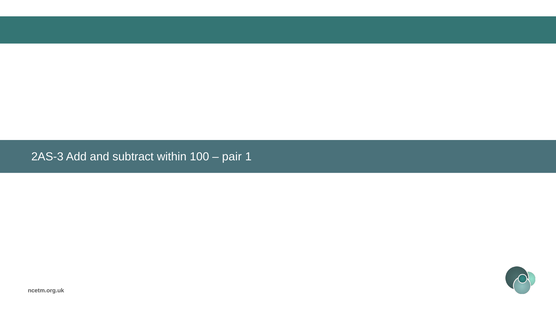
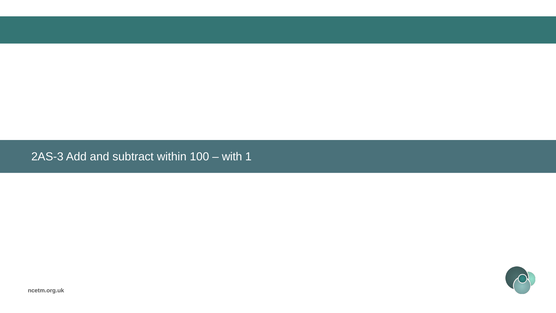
pair: pair -> with (232, 156)
